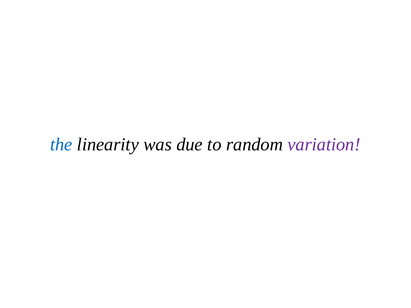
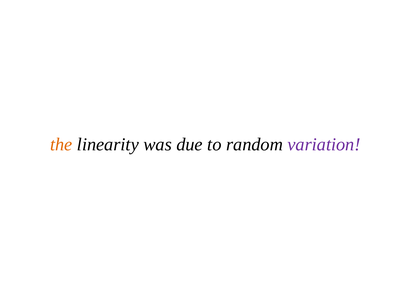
the colour: blue -> orange (61, 144)
